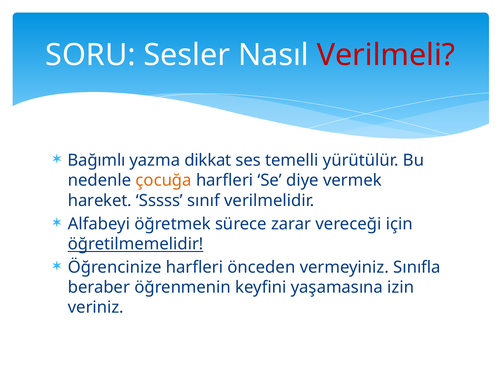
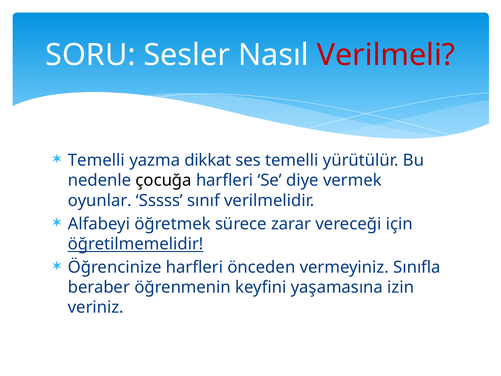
Bağımlı: Bağımlı -> Temelli (96, 160)
çocuğa colour: orange -> black (164, 180)
hareket: hareket -> oyunlar (100, 200)
